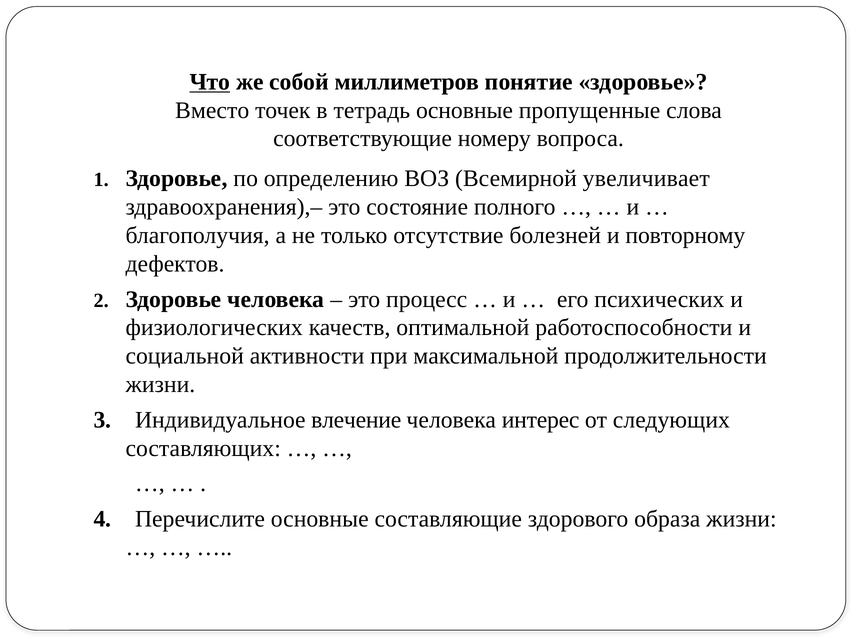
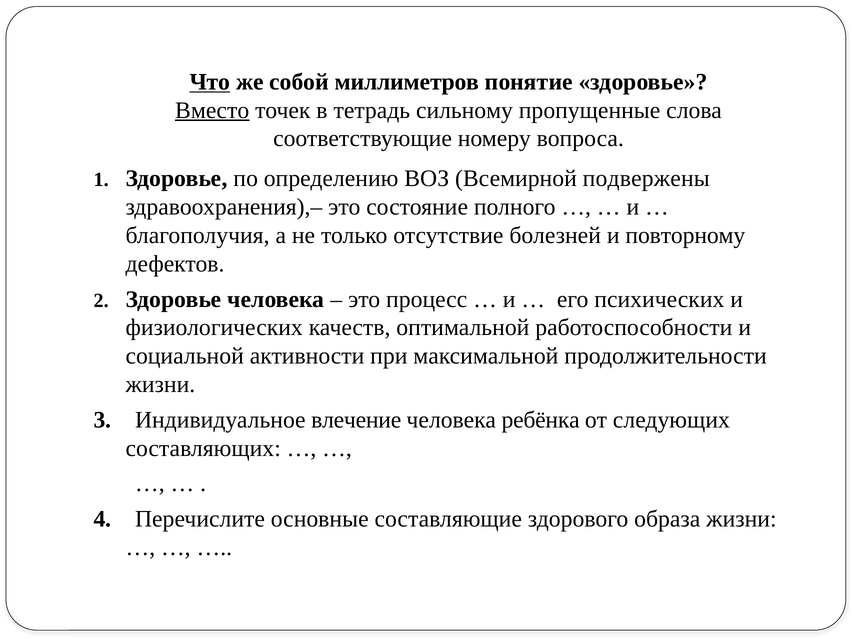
Вместо underline: none -> present (212, 110)
тетрадь основные: основные -> сильному (464, 110)
увеличивает: увеличивает -> подвержены (646, 179)
интерес: интерес -> ребёнка (541, 420)
